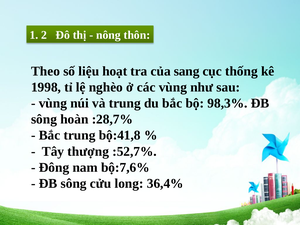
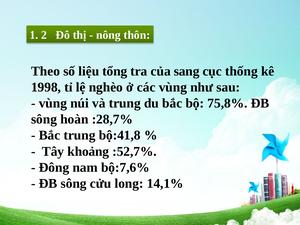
hoạt: hoạt -> tổng (115, 71)
98,3%: 98,3% -> 75,8% (227, 103)
thượng: thượng -> khoảng (88, 151)
36,4%: 36,4% -> 14,1% (165, 183)
